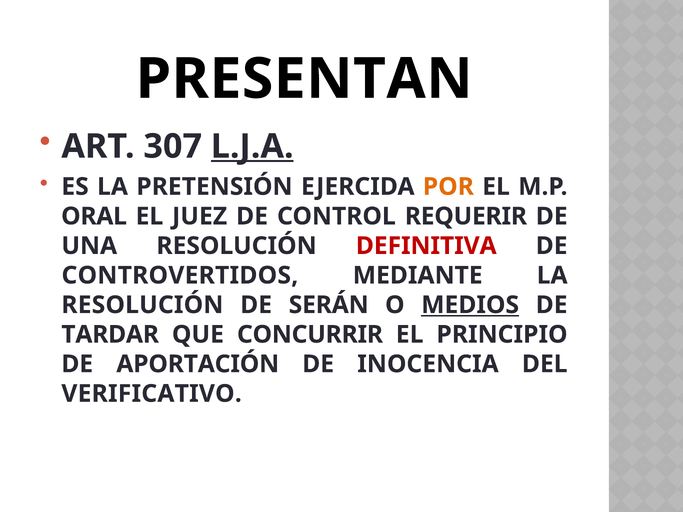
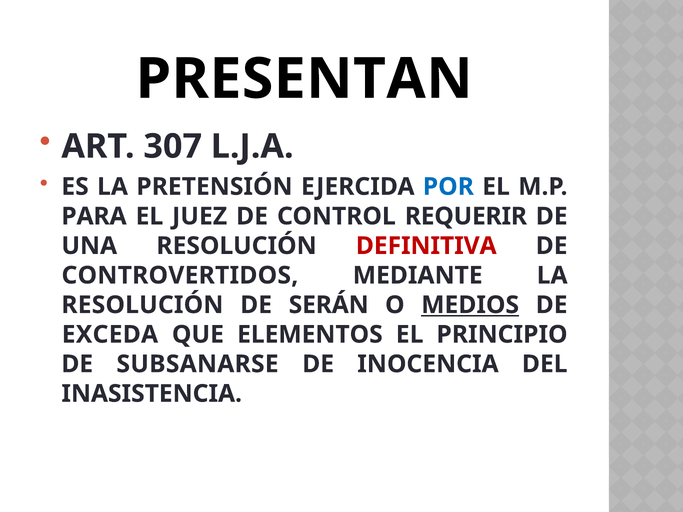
L.J.A underline: present -> none (252, 146)
POR colour: orange -> blue (448, 187)
ORAL: ORAL -> PARA (94, 216)
TARDAR: TARDAR -> EXCEDA (110, 335)
CONCURRIR: CONCURRIR -> ELEMENTOS (310, 335)
APORTACIÓN: APORTACIÓN -> SUBSANARSE (198, 364)
VERIFICATIVO: VERIFICATIVO -> INASISTENCIA (152, 394)
